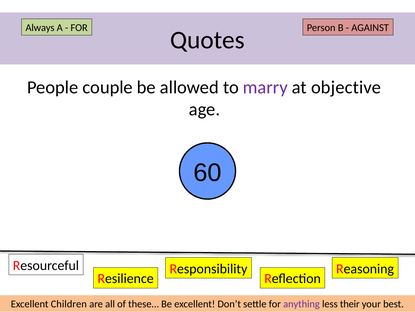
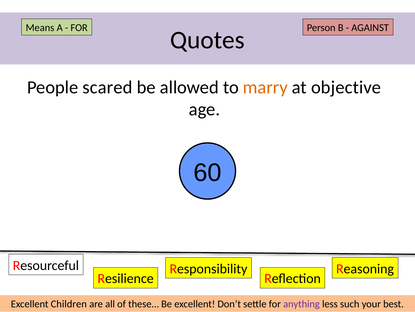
Always: Always -> Means (40, 28)
couple: couple -> scared (108, 87)
marry colour: purple -> orange (265, 87)
their: their -> such (350, 303)
